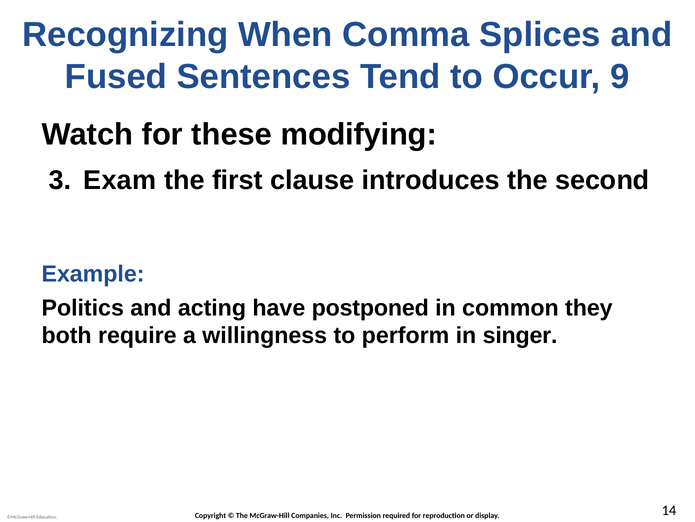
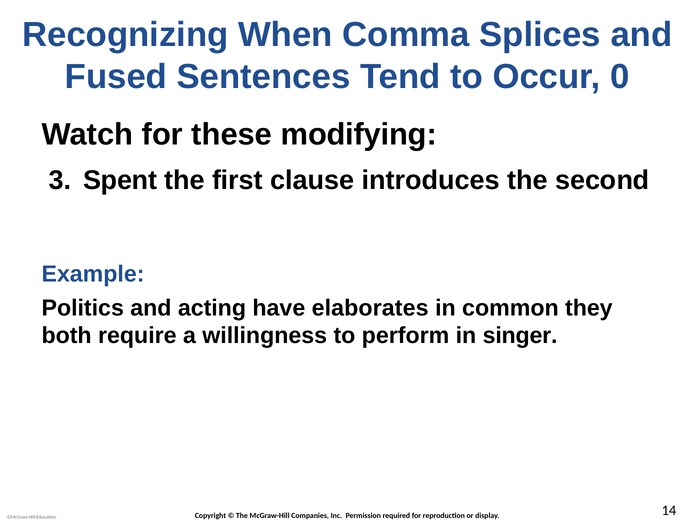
9: 9 -> 0 (620, 77)
Exam: Exam -> Spent (120, 180)
postponed: postponed -> elaborates (370, 307)
